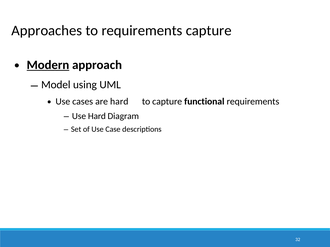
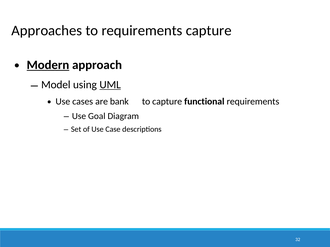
UML underline: none -> present (110, 85)
are hard: hard -> bank (119, 102)
Use Hard: Hard -> Goal (97, 116)
